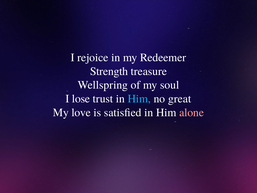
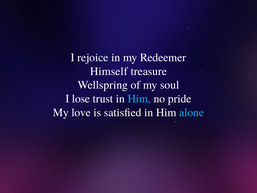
Strength: Strength -> Himself (109, 71)
great: great -> pride (180, 99)
alone colour: pink -> light blue (192, 112)
